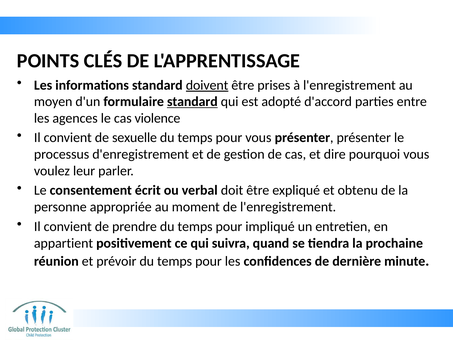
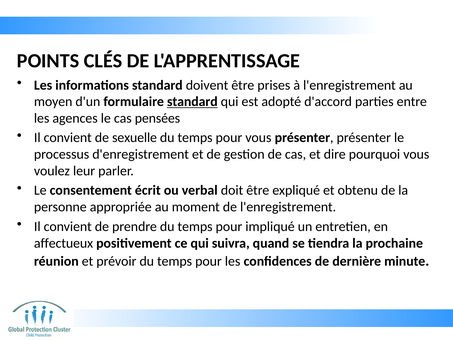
doivent underline: present -> none (207, 85)
violence: violence -> pensées (157, 118)
appartient: appartient -> affectueux (64, 243)
